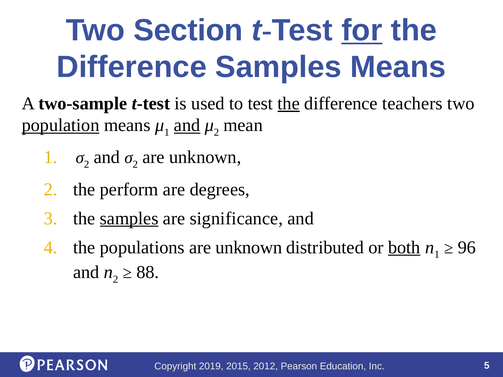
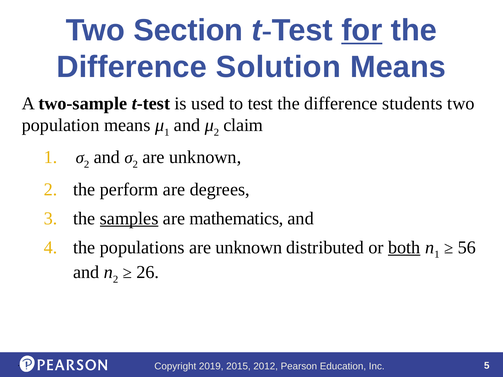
Difference Samples: Samples -> Solution (278, 67)
the underline: present -> none (289, 104)
teachers: teachers -> students (412, 104)
population underline: present -> none (61, 125)
and underline: present -> none (187, 125)
mean: mean -> claim (243, 125)
significance: significance -> mathematics (236, 219)
96: 96 -> 56 (467, 248)
88: 88 -> 26 (148, 272)
